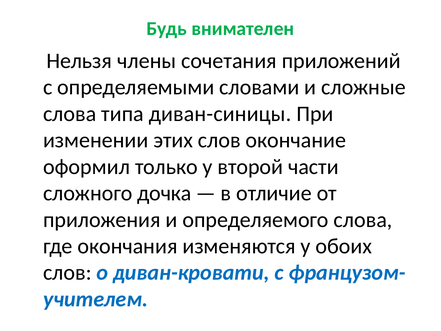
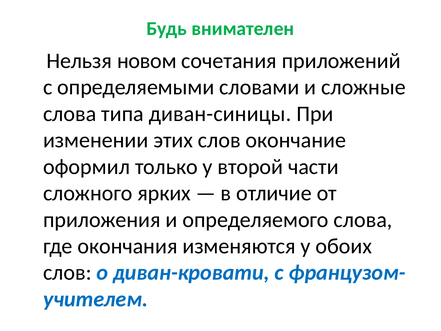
члены: члены -> новом (147, 61)
дочка: дочка -> ярких (164, 193)
